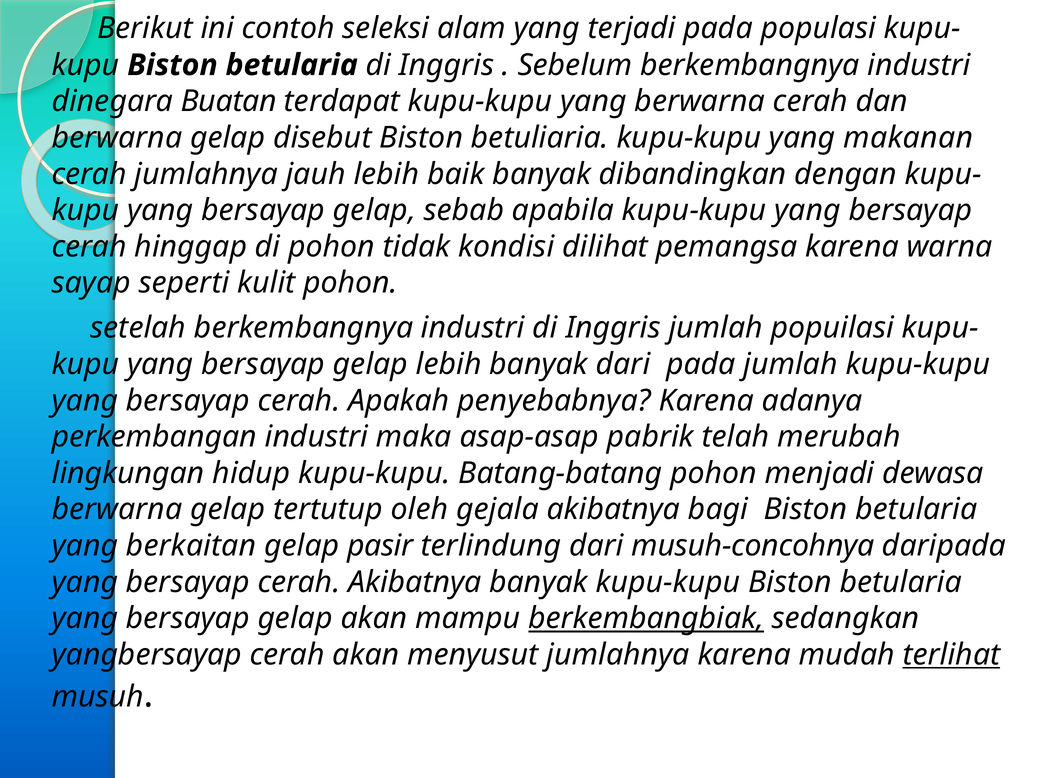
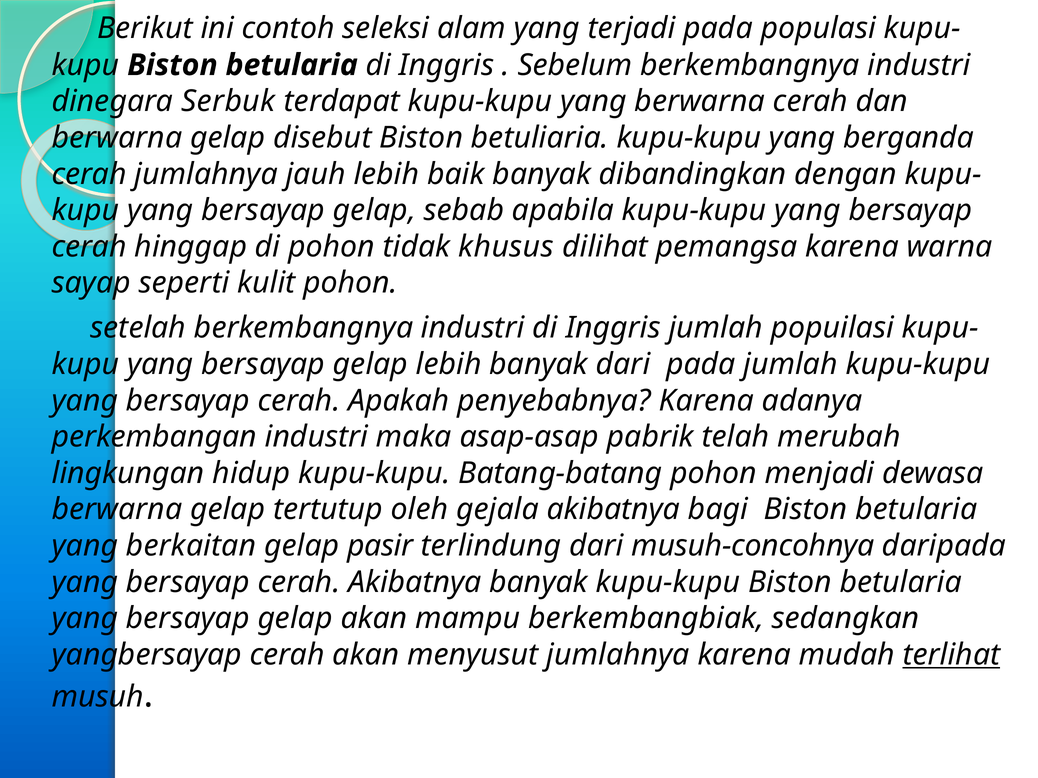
Buatan: Buatan -> Serbuk (228, 101)
makanan: makanan -> berganda (909, 138)
kondisi: kondisi -> khusus (506, 247)
berkembangbiak underline: present -> none (646, 619)
